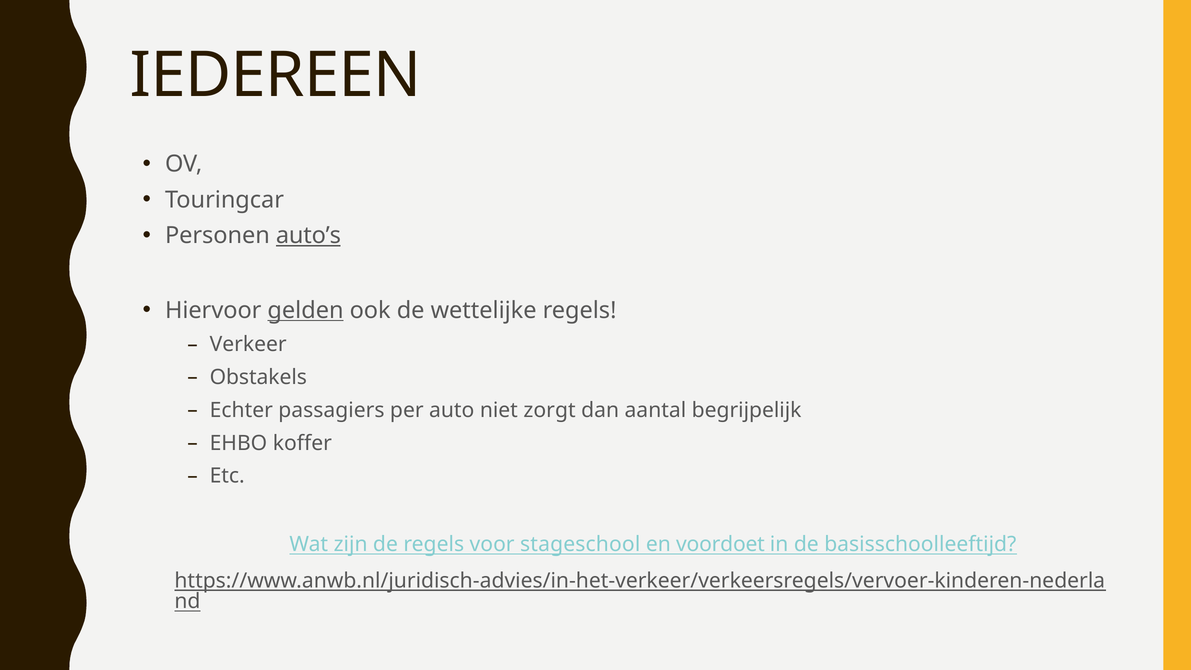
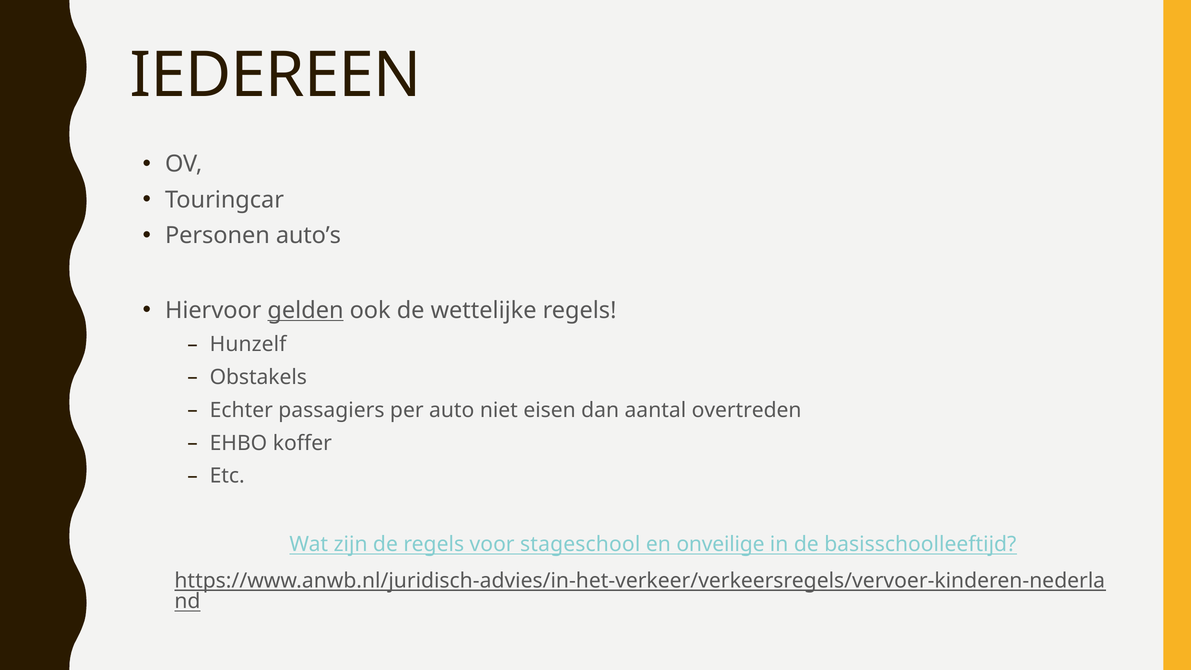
auto’s underline: present -> none (308, 236)
Verkeer: Verkeer -> Hunzelf (248, 344)
zorgt: zorgt -> eisen (550, 410)
begrijpelijk: begrijpelijk -> overtreden (747, 410)
voordoet: voordoet -> onveilige (720, 544)
